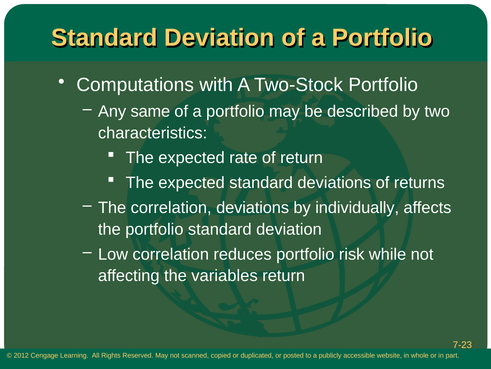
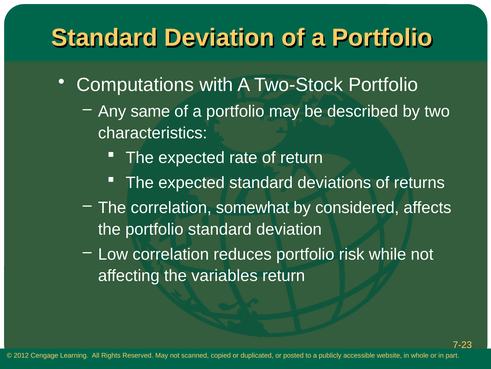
correlation deviations: deviations -> somewhat (253, 207)
individually: individually -> considered (357, 207)
